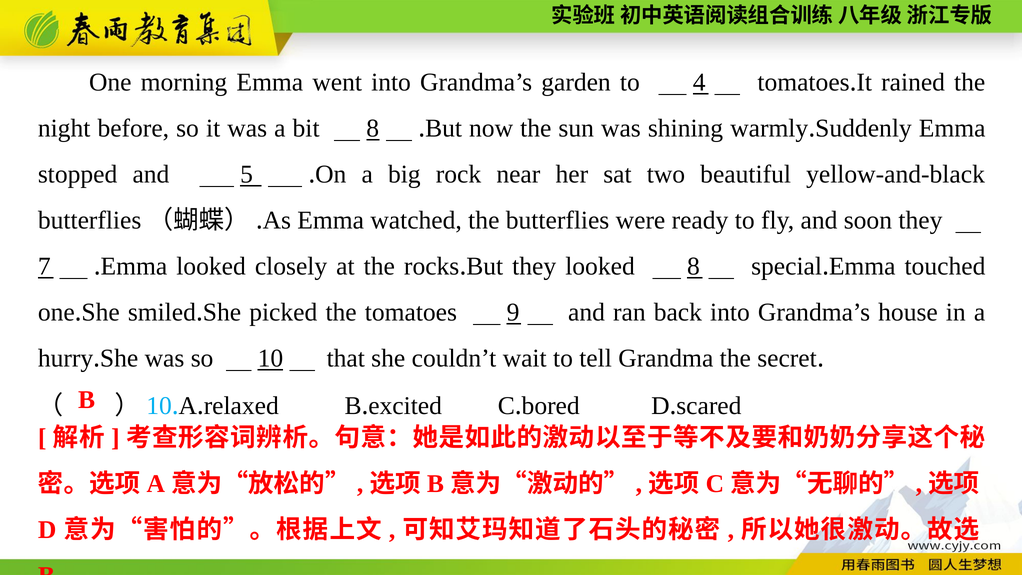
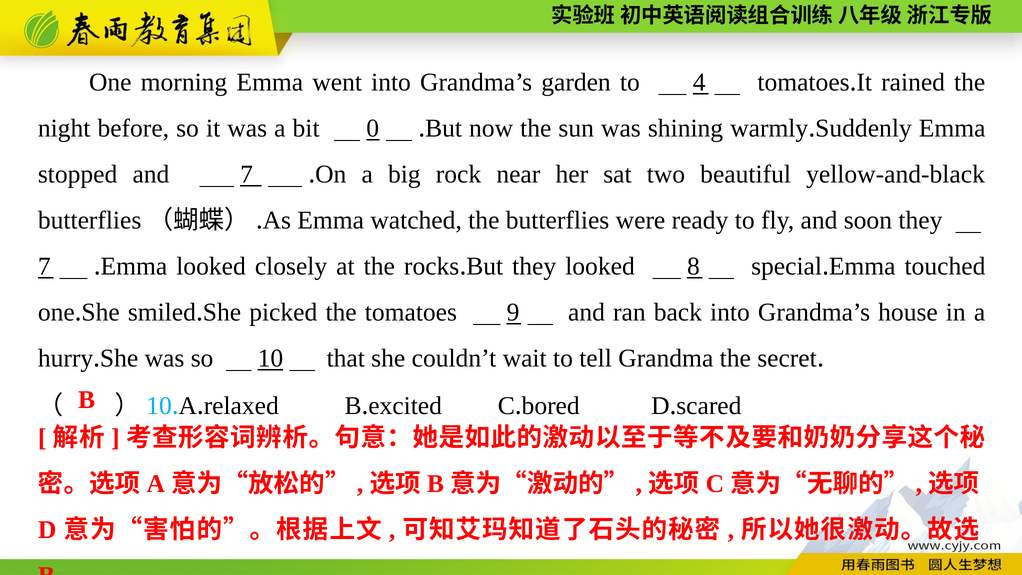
bit 8: 8 -> 0 (373, 128)
and 5: 5 -> 7 (247, 174)
